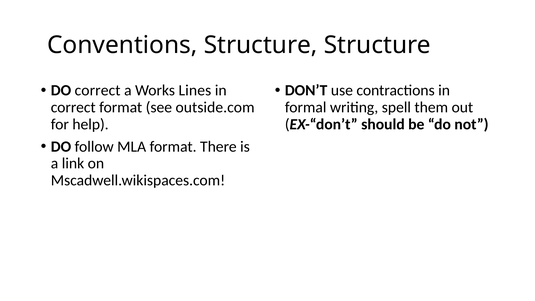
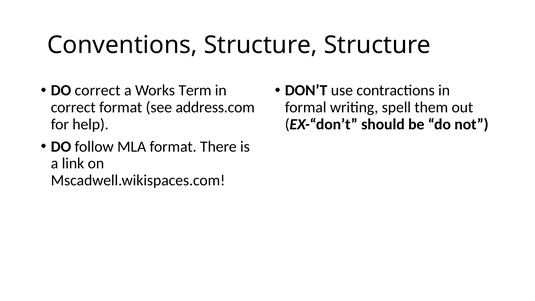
Lines: Lines -> Term (195, 90)
outside.com: outside.com -> address.com (215, 107)
